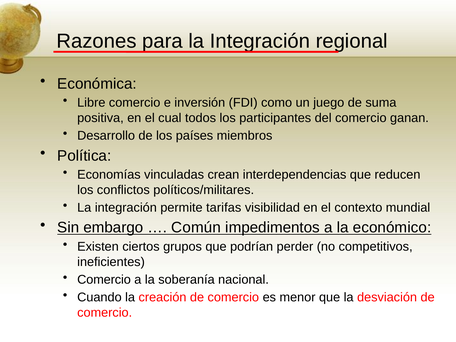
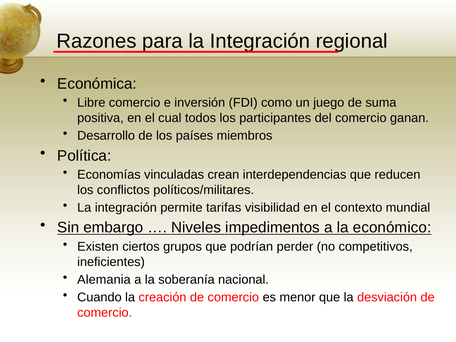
Común: Común -> Niveles (196, 228)
Comercio: Comercio -> Alemania (104, 280)
